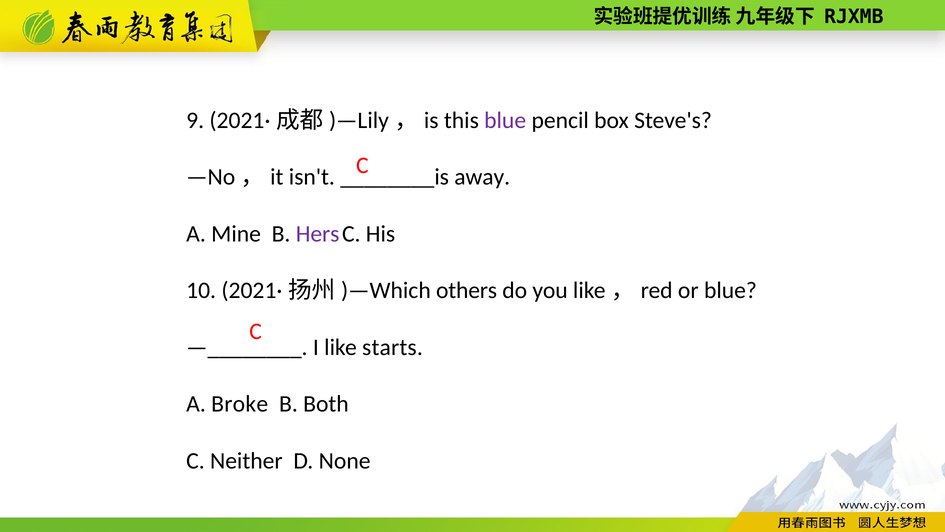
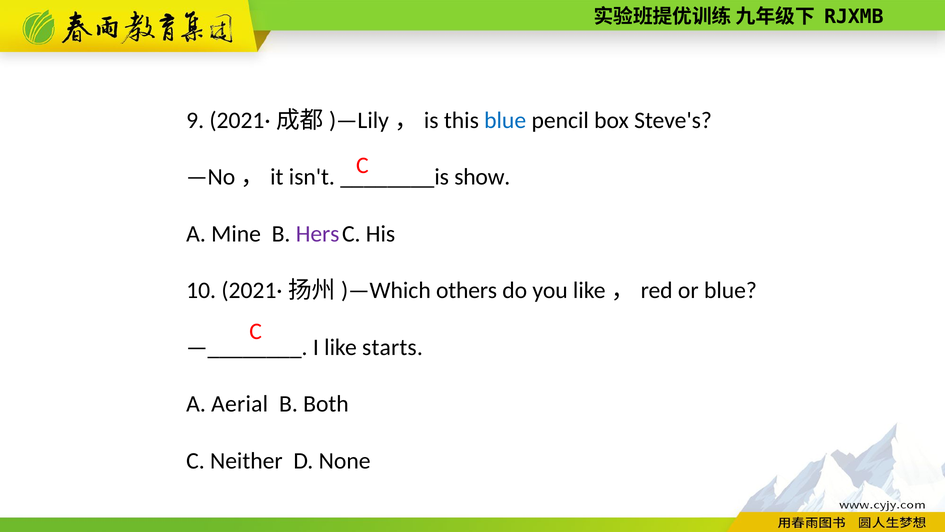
blue colour: purple -> blue (505, 120)
away: away -> show (482, 177)
Broke: Broke -> Aerial (240, 404)
